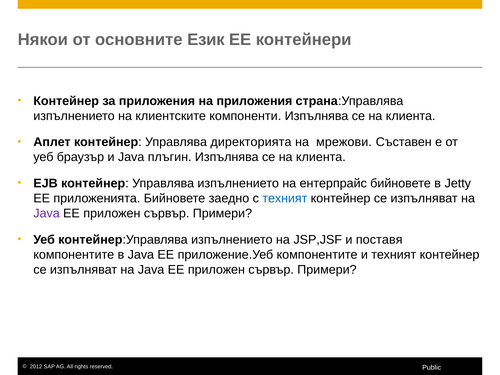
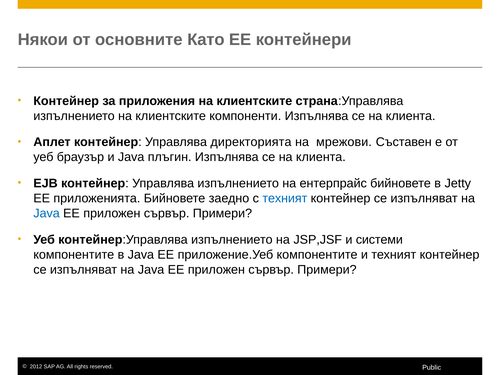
Език: Език -> Като (206, 40)
приложения на приложения: приложения -> клиентските (254, 101)
Java colour: purple -> blue (47, 213)
поставя: поставя -> системи (379, 240)
